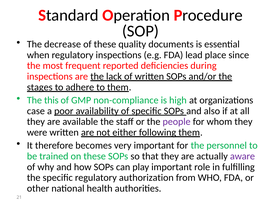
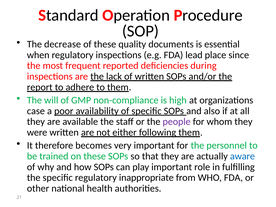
stages: stages -> report (40, 87)
this: this -> will (51, 100)
aware colour: purple -> blue (242, 156)
authorization: authorization -> inappropriate (146, 178)
